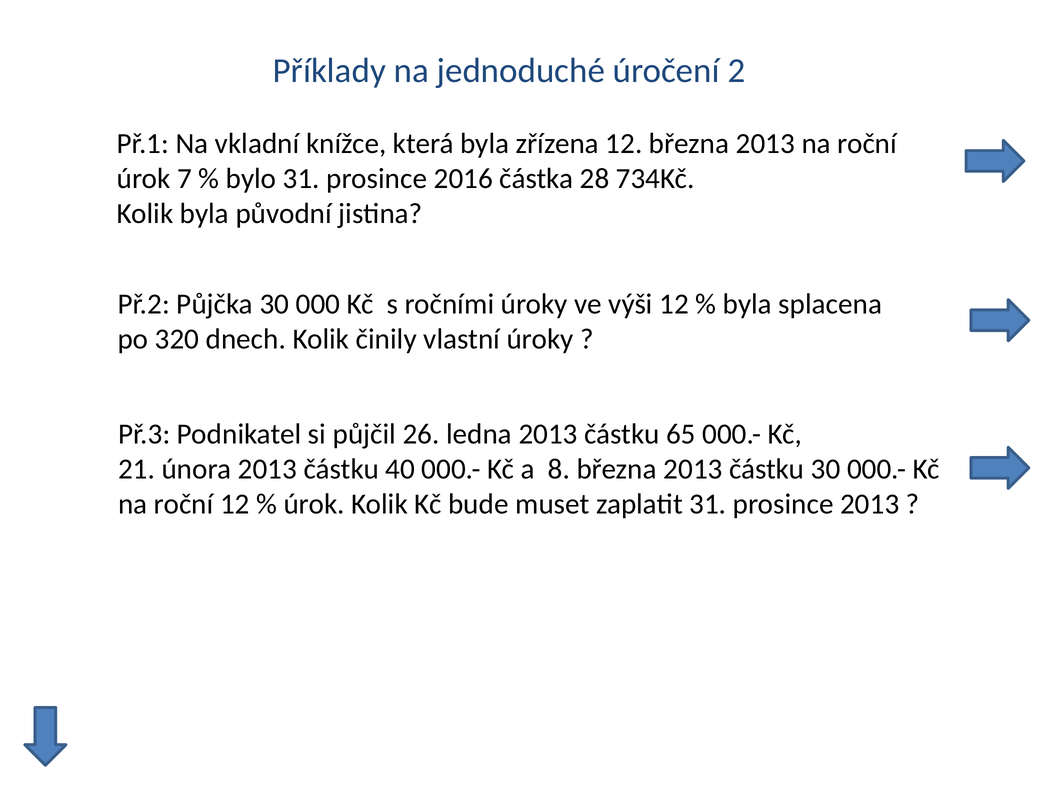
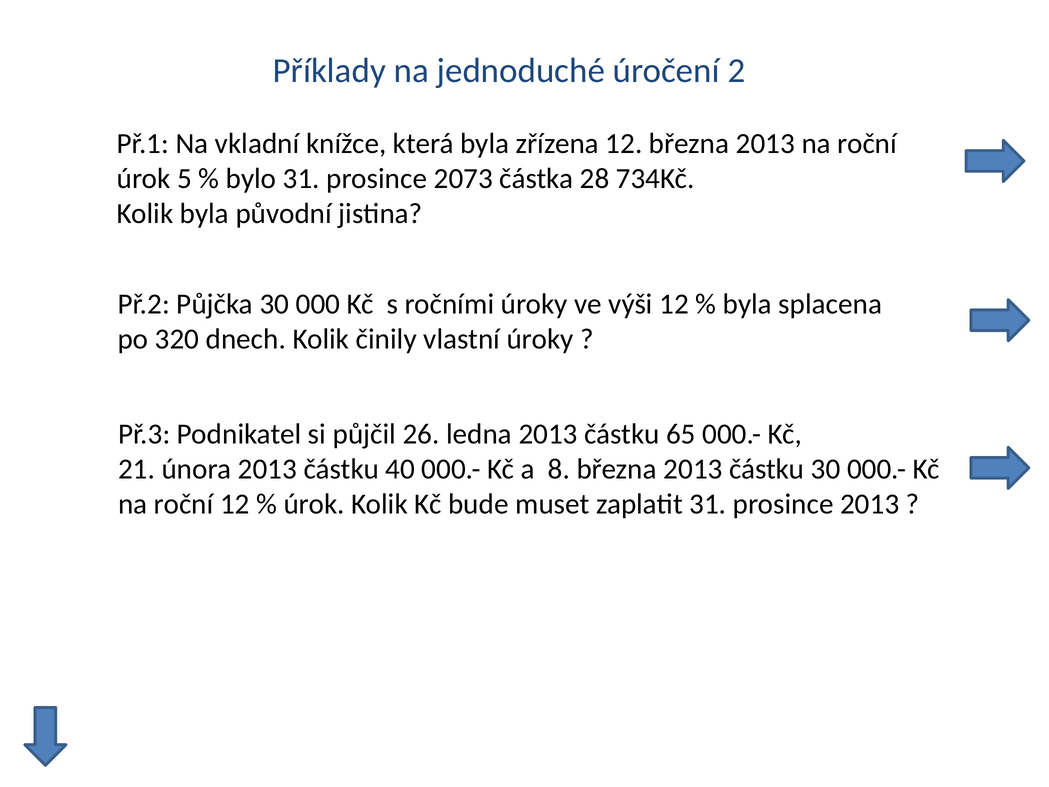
7: 7 -> 5 (184, 179)
2016: 2016 -> 2073 (463, 179)
